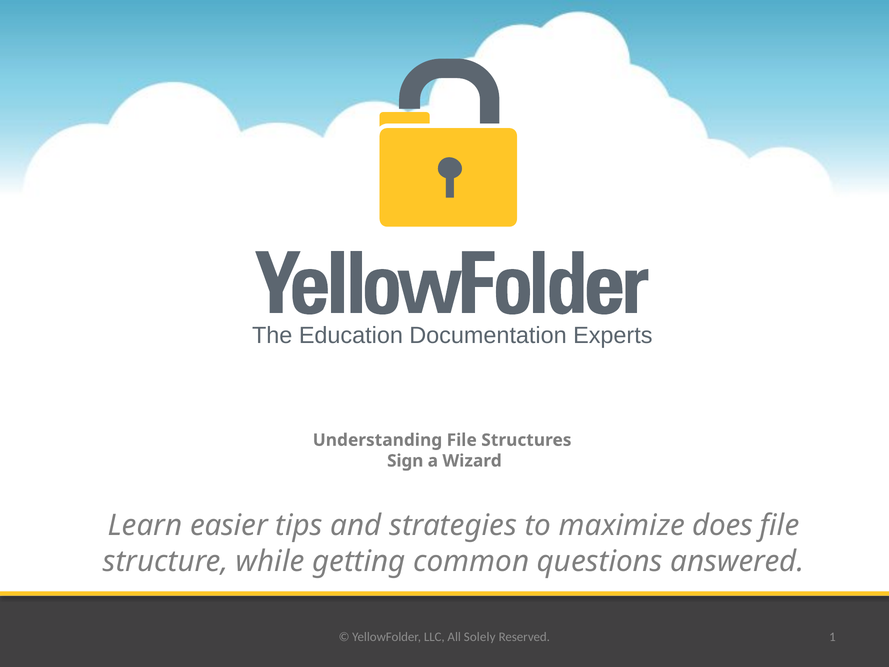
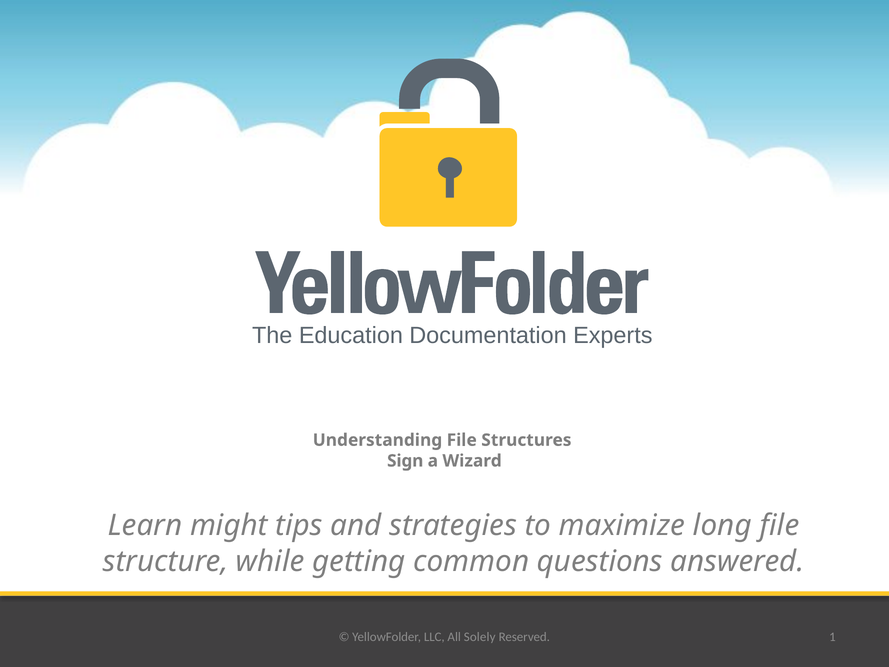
easier: easier -> might (229, 526)
does: does -> long (722, 526)
